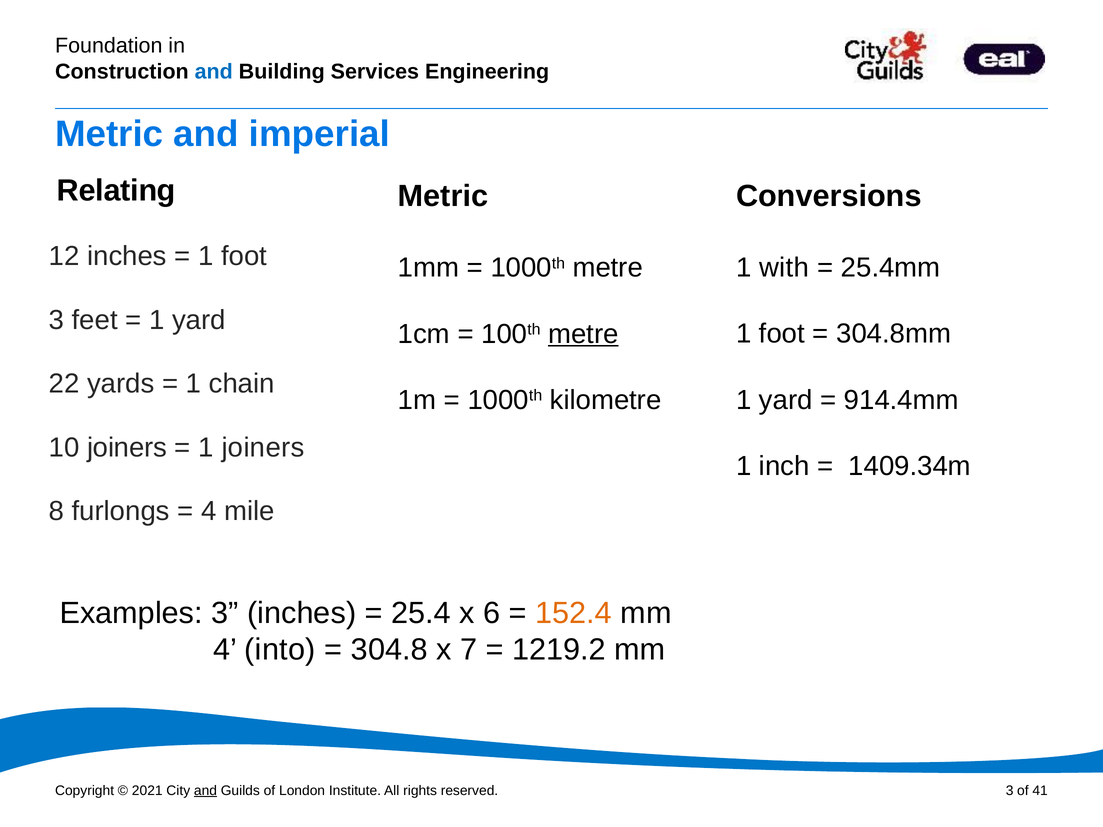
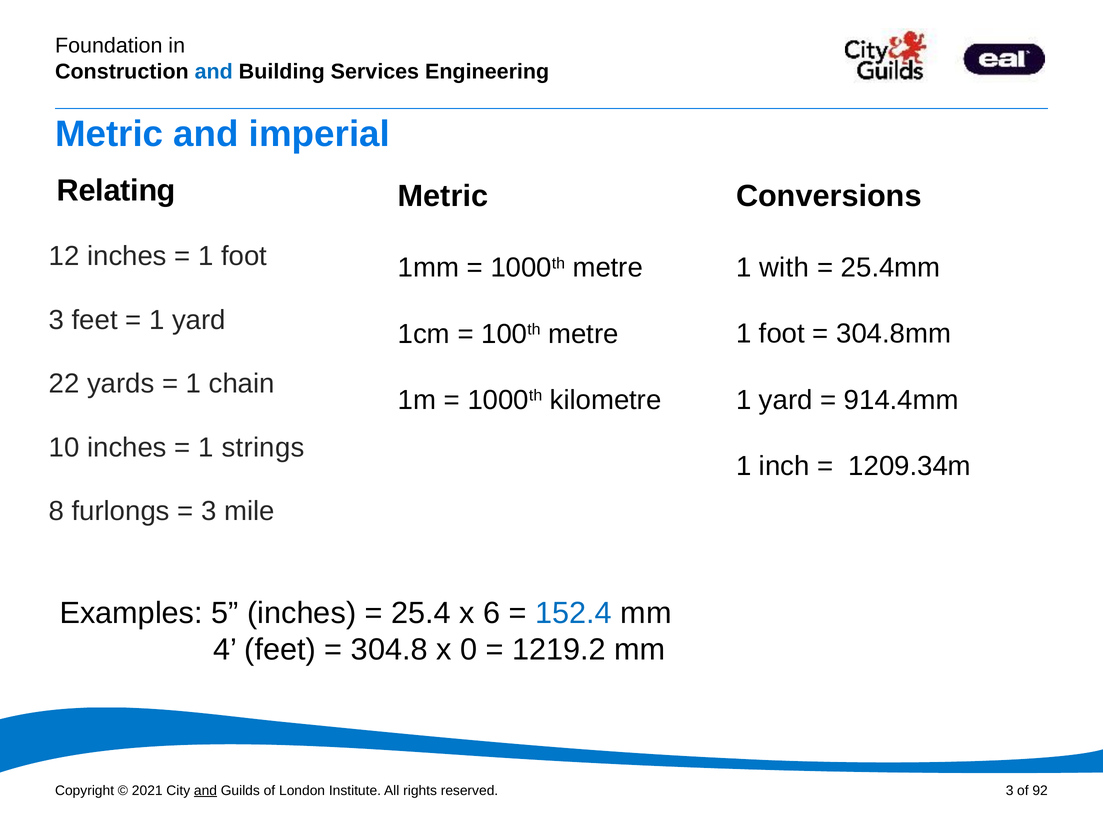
metre underline: present -> none (583, 334)
10 joiners: joiners -> inches (127, 448)
1 joiners: joiners -> strings (263, 448)
1409.34m: 1409.34m -> 1209.34m (910, 466)
4: 4 -> 3 (209, 511)
Examples 3: 3 -> 5 (225, 613)
152.4 colour: orange -> blue (573, 613)
4 into: into -> feet (280, 650)
7: 7 -> 0 (469, 650)
41: 41 -> 92 (1040, 791)
